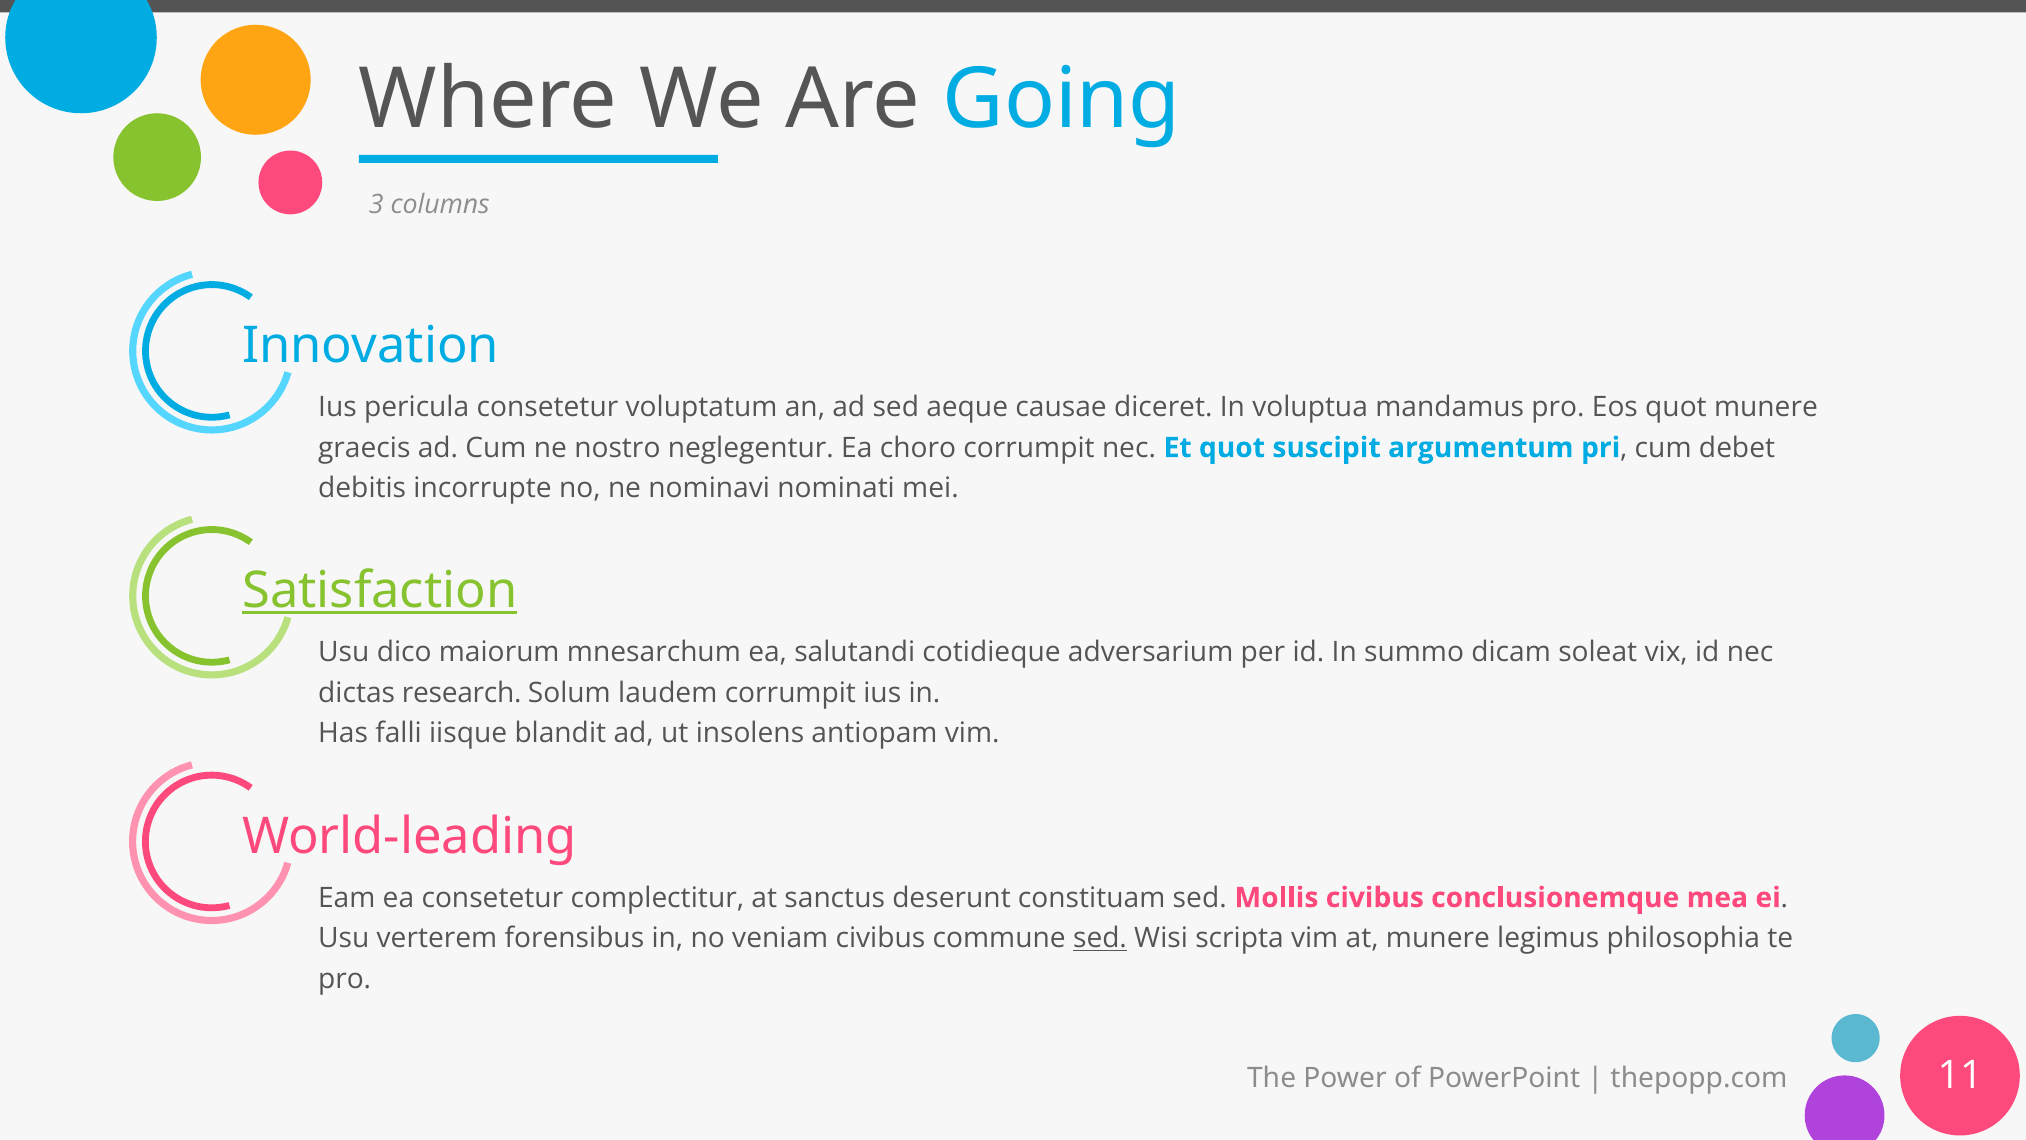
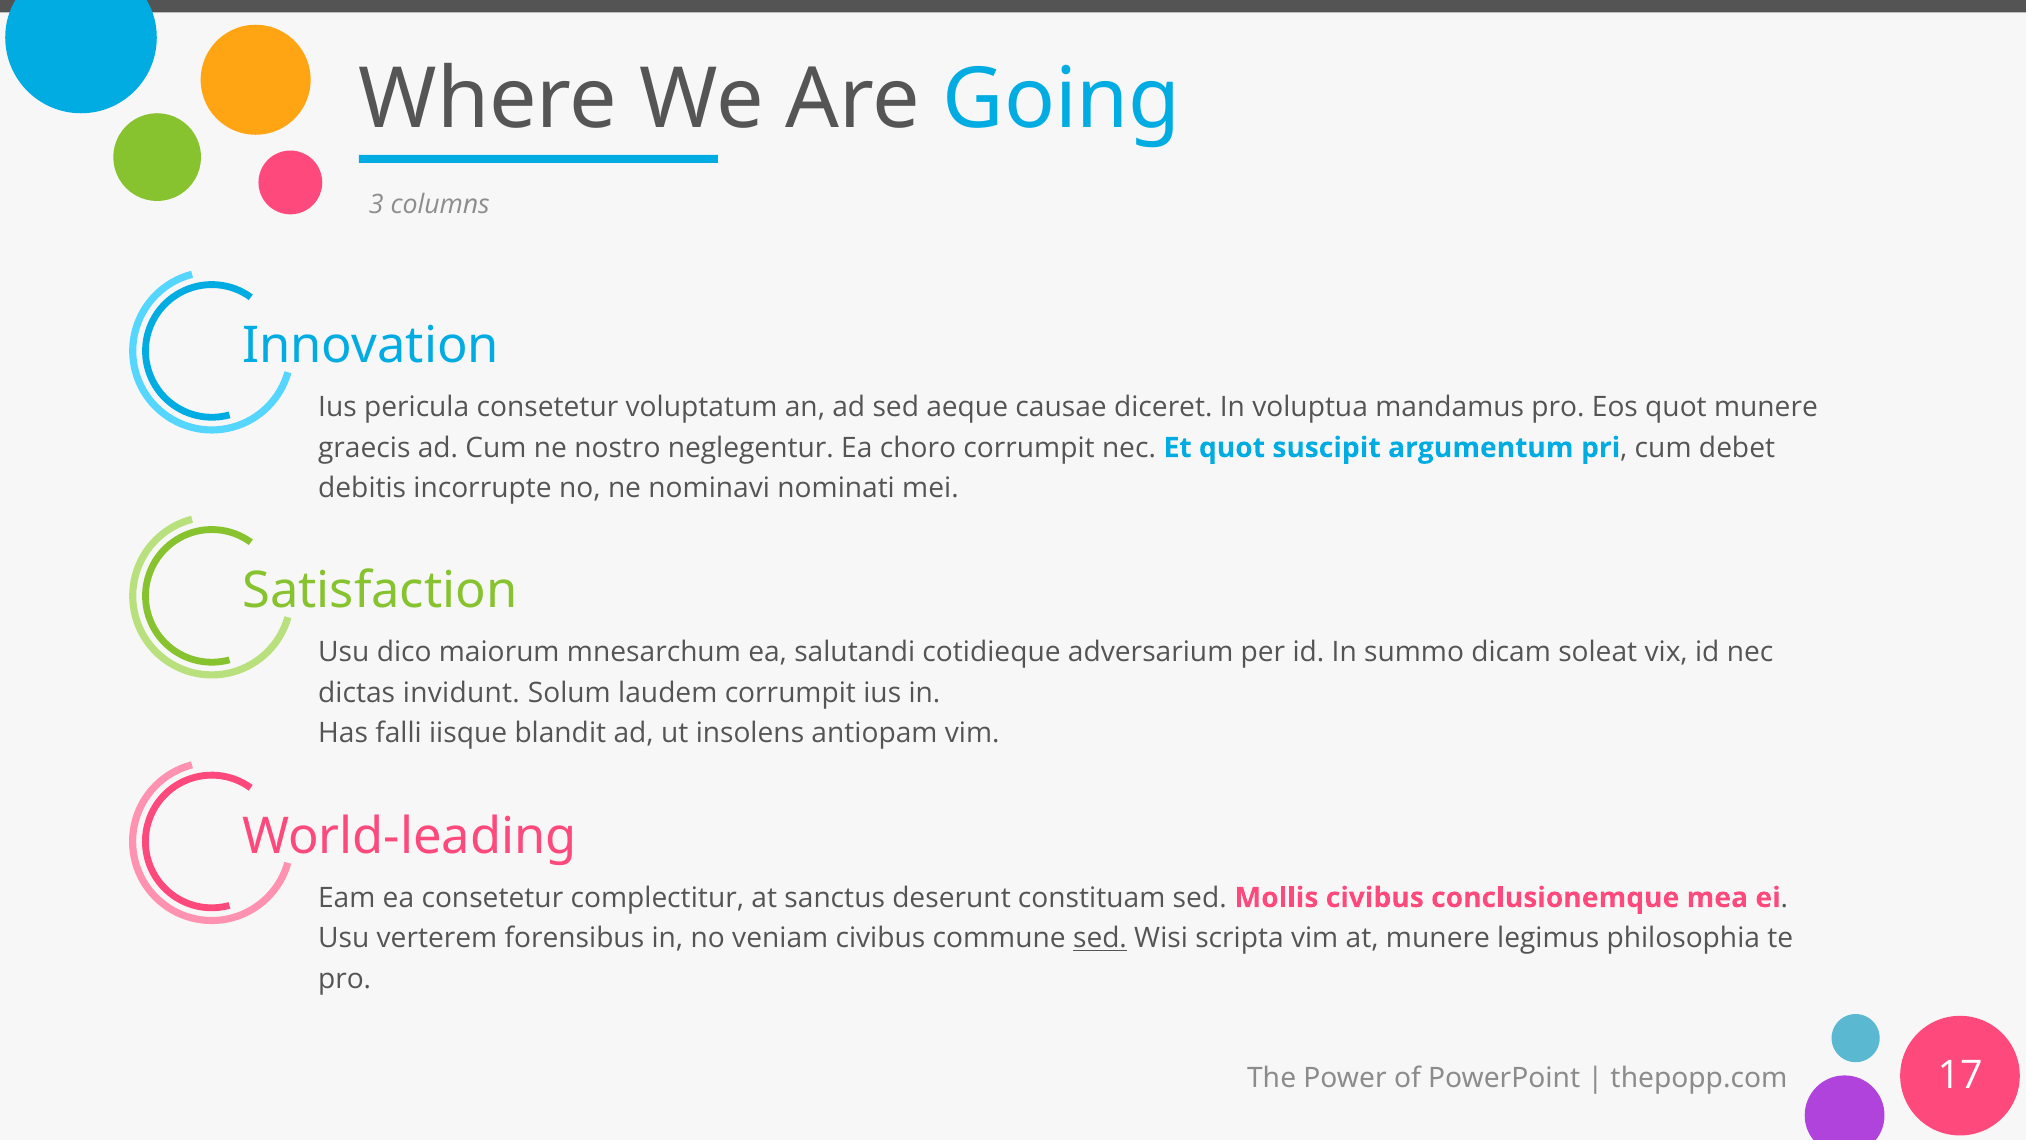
Satisfaction underline: present -> none (380, 591)
research: research -> invidunt (461, 693)
11: 11 -> 17 (1960, 1075)
